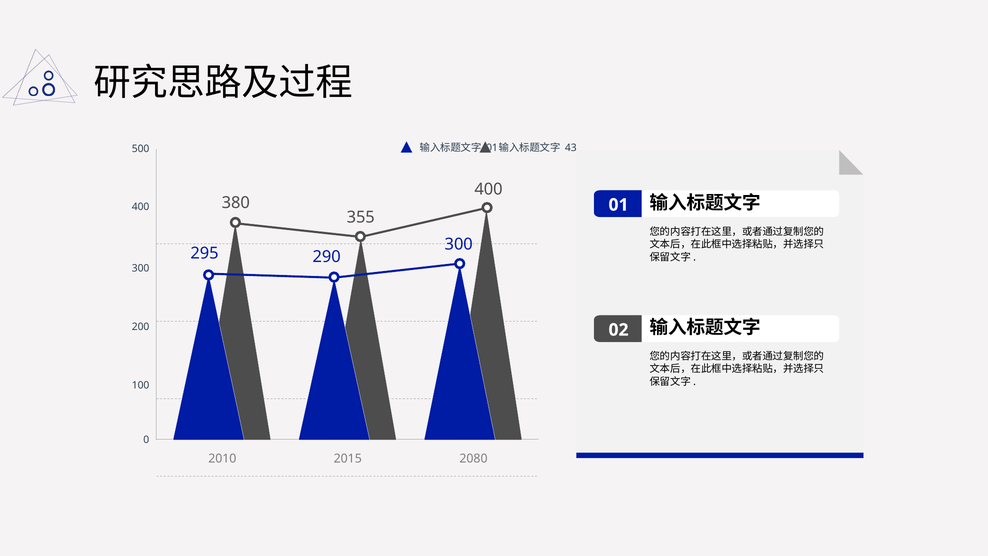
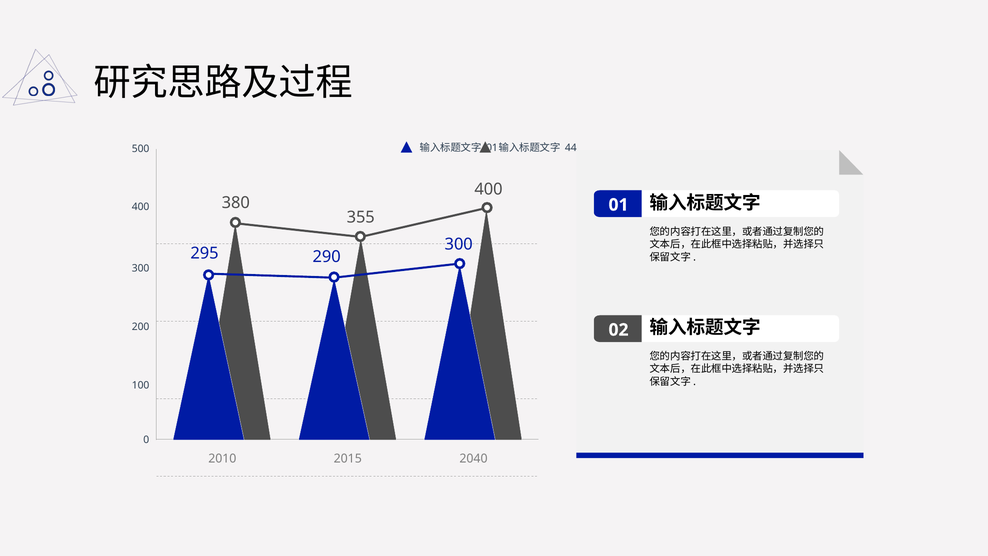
43: 43 -> 44 (571, 148)
2080: 2080 -> 2040 (474, 458)
